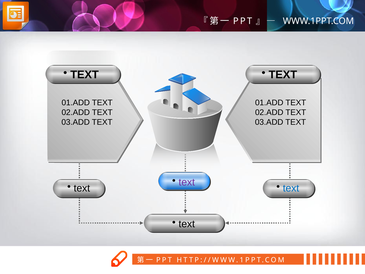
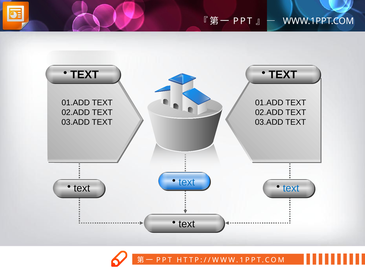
text colour: purple -> blue (187, 182)
